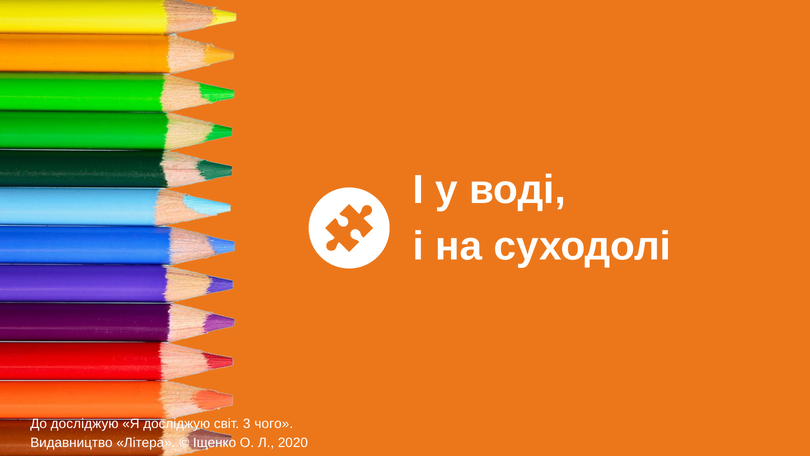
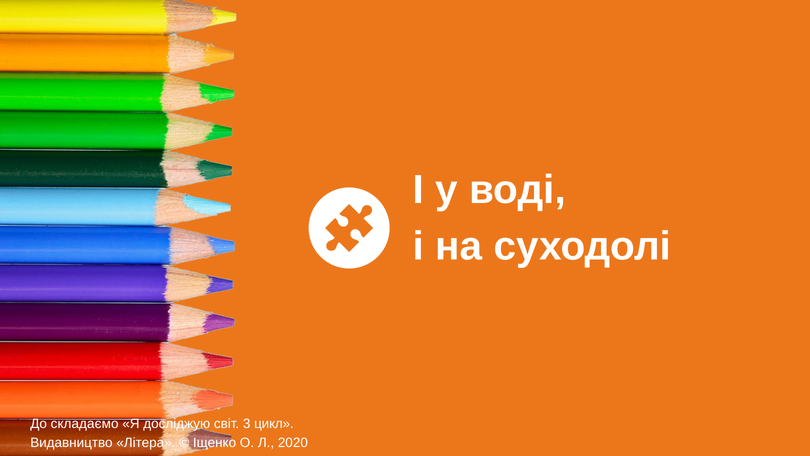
До досліджую: досліджую -> складаємо (85, 423)
чого: чого -> цикл (274, 423)
